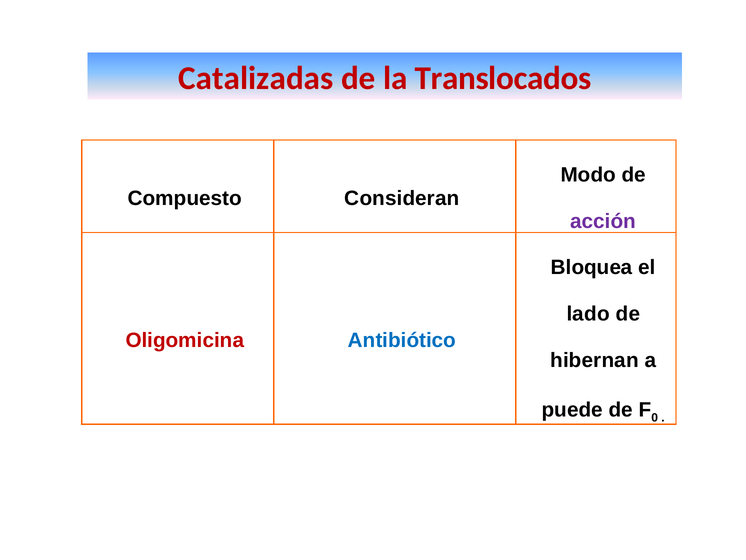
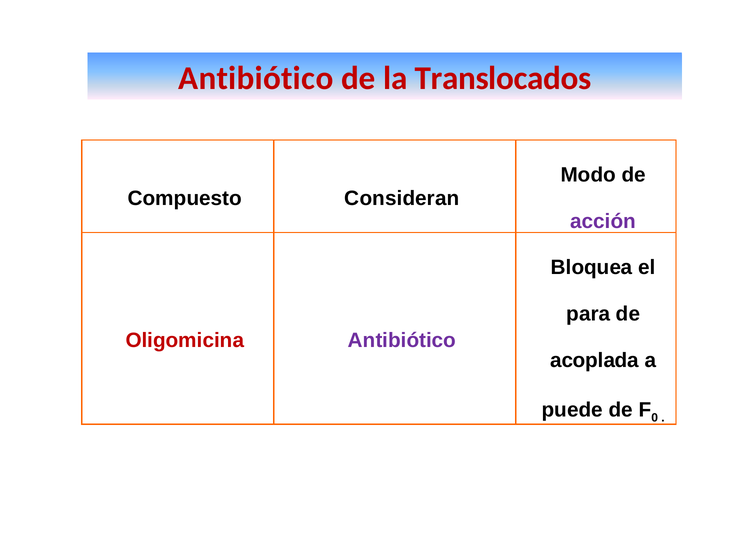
Catalizadas: Catalizadas -> Antibiótico (256, 78)
lado: lado -> para (588, 314)
Antibiótico colour: blue -> purple (402, 340)
hibernan: hibernan -> acoplada (595, 360)
